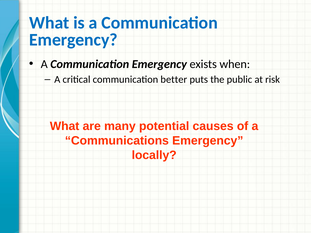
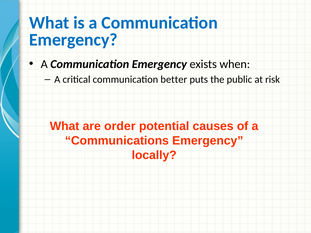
many: many -> order (120, 126)
